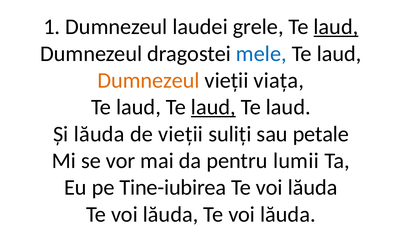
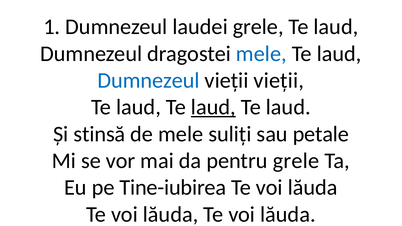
laud underline: present -> none (336, 27)
Dumnezeul colour: orange -> blue (149, 80)
vieții viața: viața -> vieții (279, 80)
Și lăuda: lăuda -> stinsă (99, 134)
de vieții: vieții -> mele (181, 134)
pentru lumii: lumii -> grele (296, 161)
